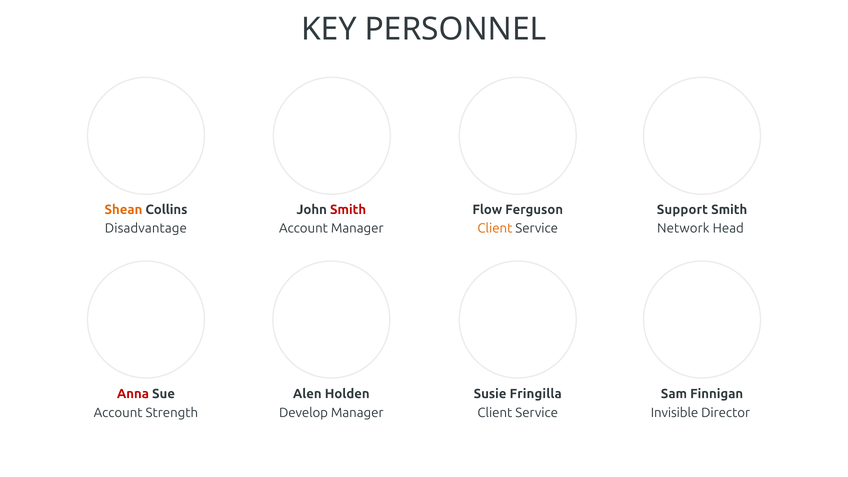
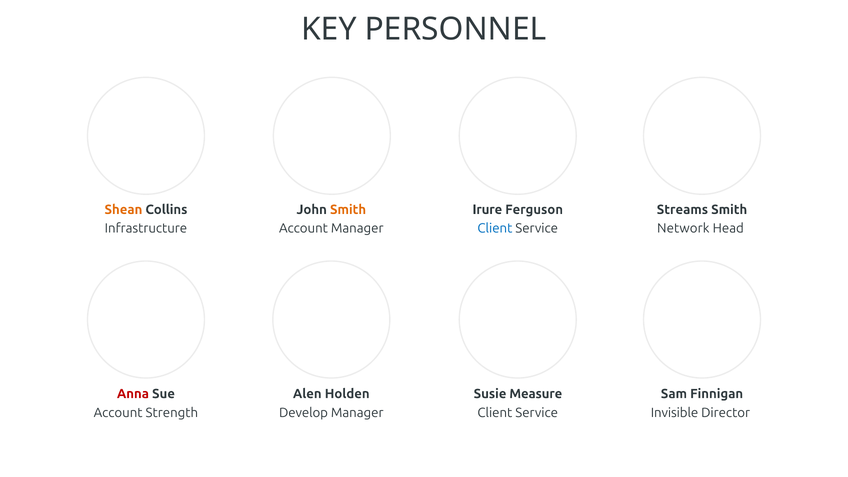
Smith colour: red -> orange (348, 210)
Flow: Flow -> Irure (487, 210)
Support: Support -> Streams (682, 210)
Disadvantage: Disadvantage -> Infrastructure (146, 228)
Client colour: orange -> blue (495, 228)
Fringilla: Fringilla -> Measure (536, 394)
